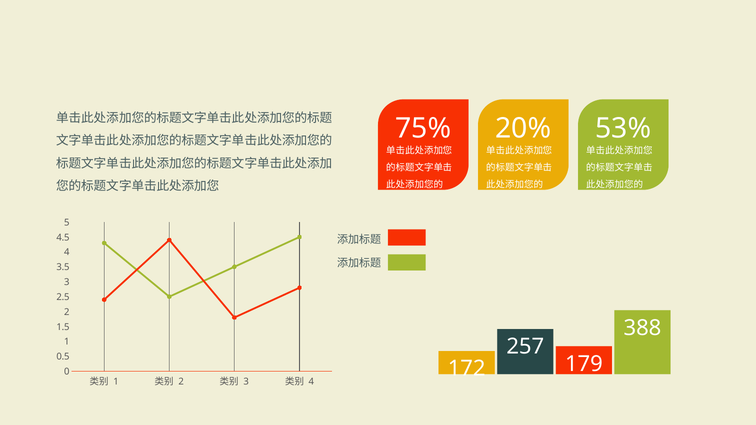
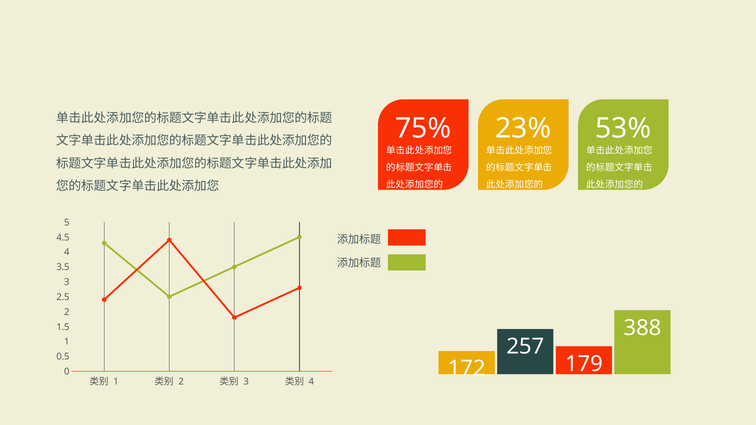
20%: 20% -> 23% (523, 129)
